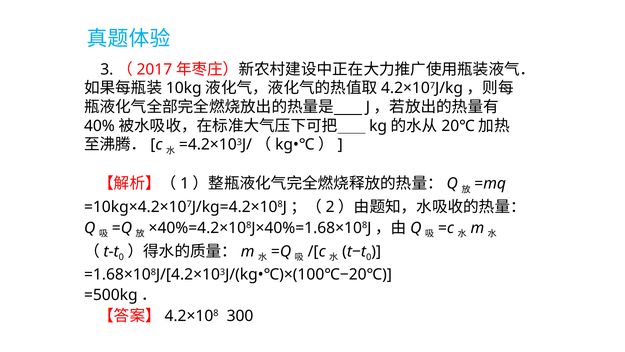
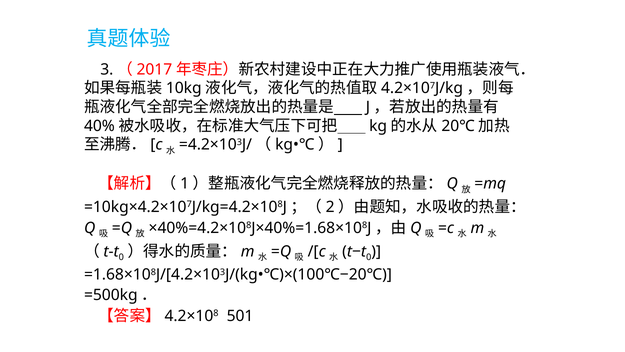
300: 300 -> 501 (240, 316)
